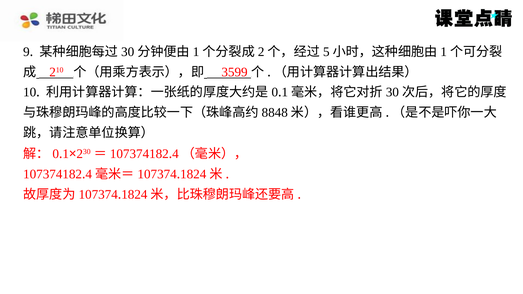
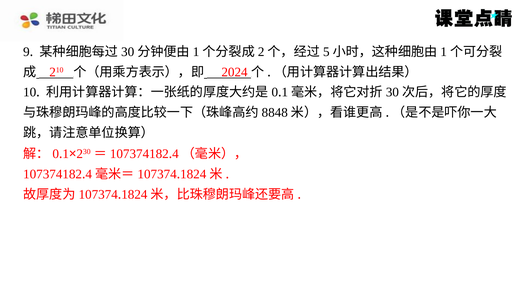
3599: 3599 -> 2024 (235, 72)
